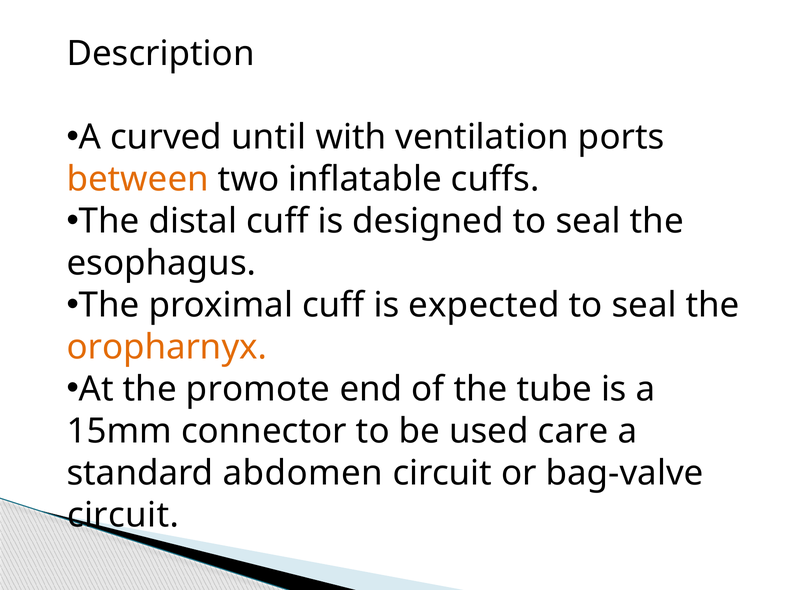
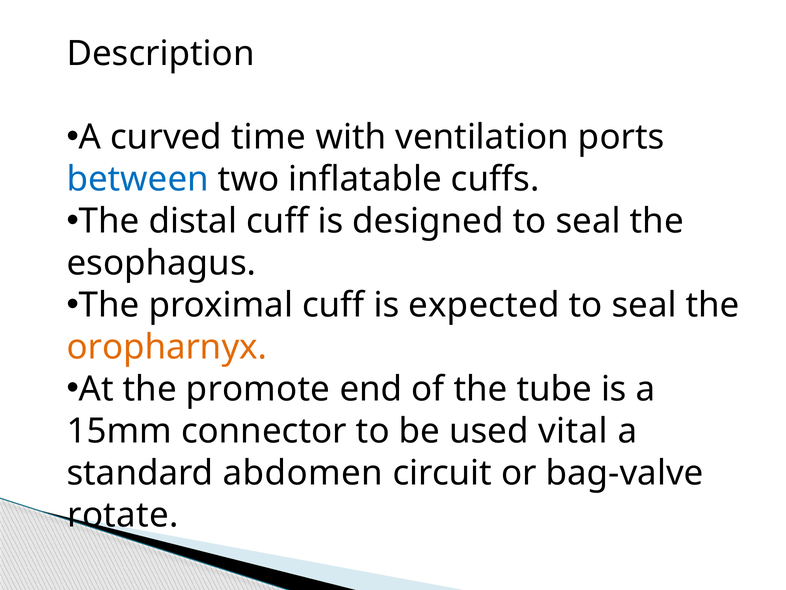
until: until -> time (269, 137)
between colour: orange -> blue (138, 179)
care: care -> vital (573, 431)
circuit: circuit -> rotate (123, 515)
